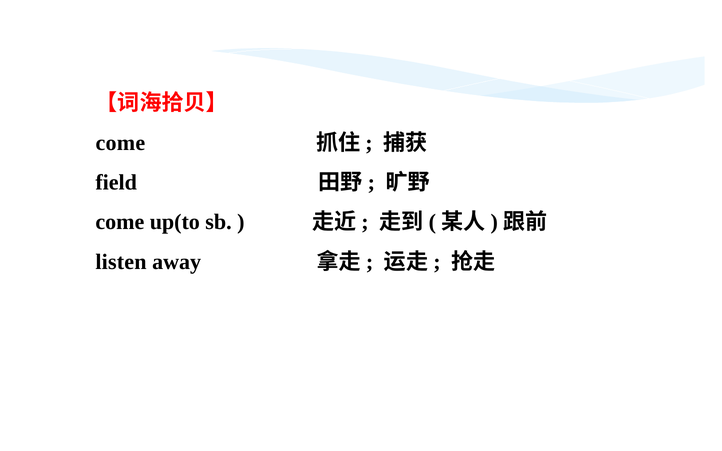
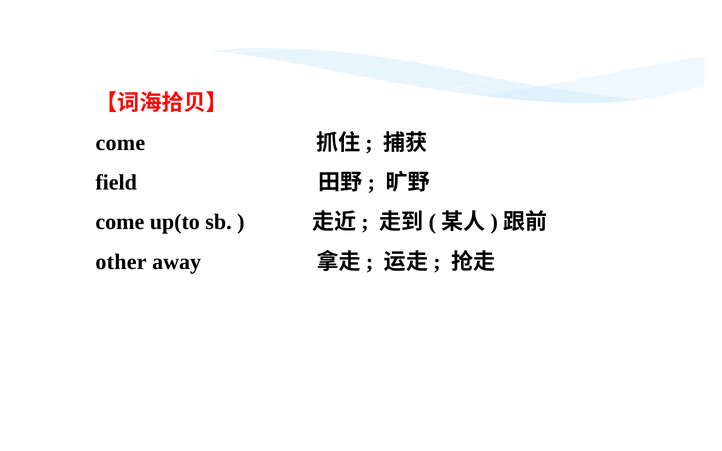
listen: listen -> other (121, 262)
